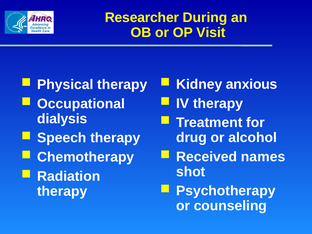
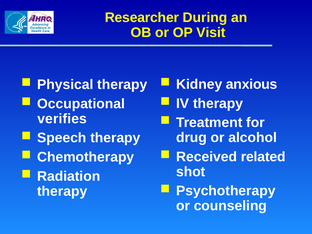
dialysis: dialysis -> verifies (62, 119)
names: names -> related (263, 157)
